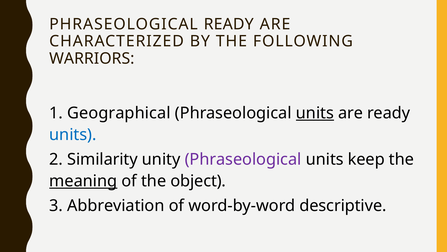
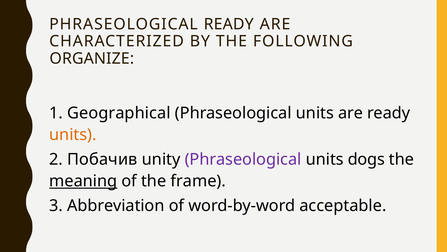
WARRIORS: WARRIORS -> ORGANIZE (92, 58)
units underline: present -> none (315, 113)
units colour: blue -> orange (73, 134)
Similarity: Similarity -> Побачив (102, 159)
keep: keep -> dogs (366, 159)
object: object -> frame (198, 181)
descriptive: descriptive -> acceptable (343, 205)
